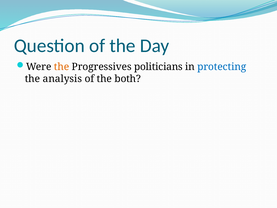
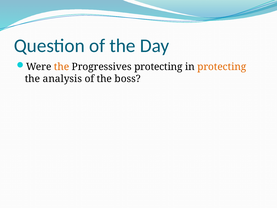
Progressives politicians: politicians -> protecting (158, 67)
protecting colour: blue -> orange (222, 67)
both: both -> boss (128, 79)
